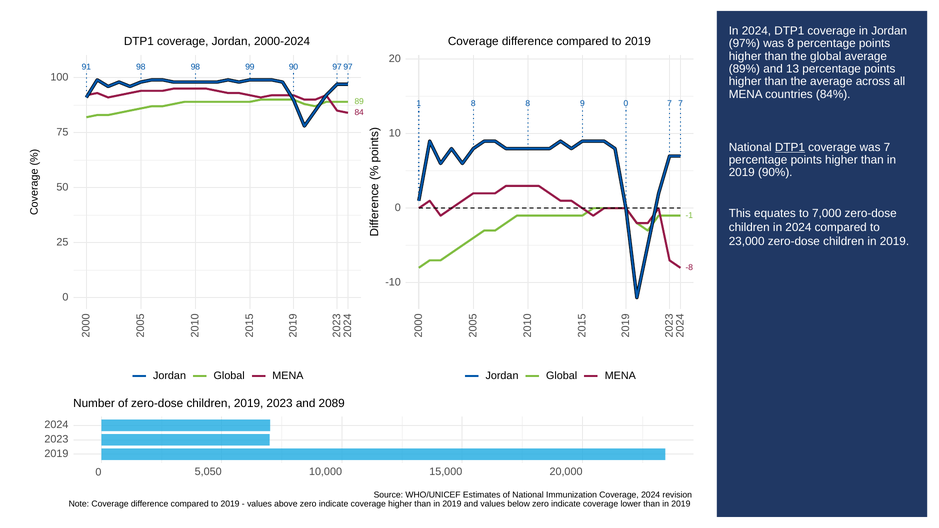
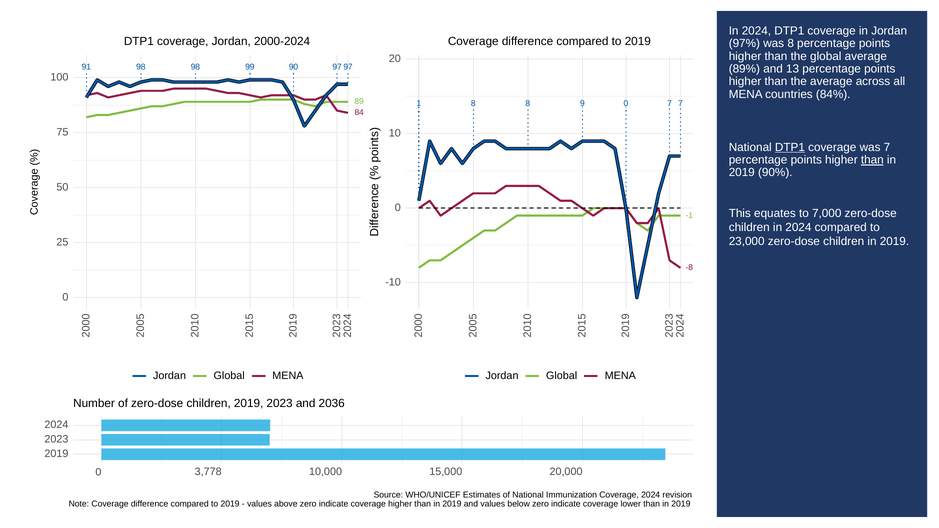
than underline: none -> present (872, 160)
2089: 2089 -> 2036 (332, 404)
5,050: 5,050 -> 3,778 (208, 472)
